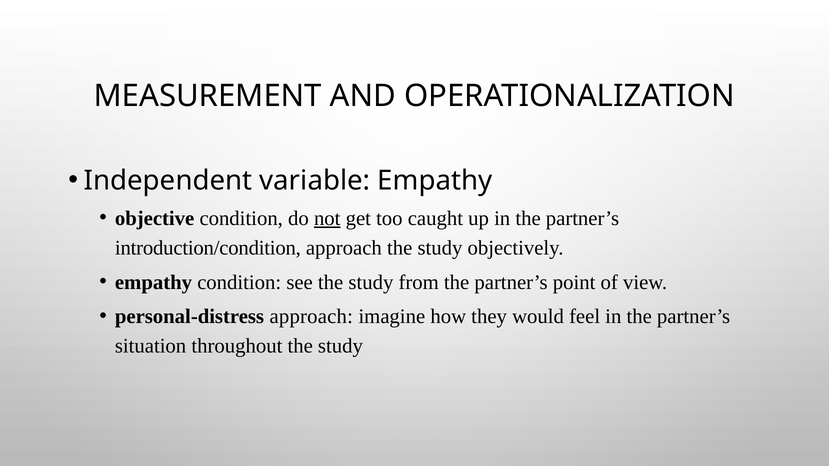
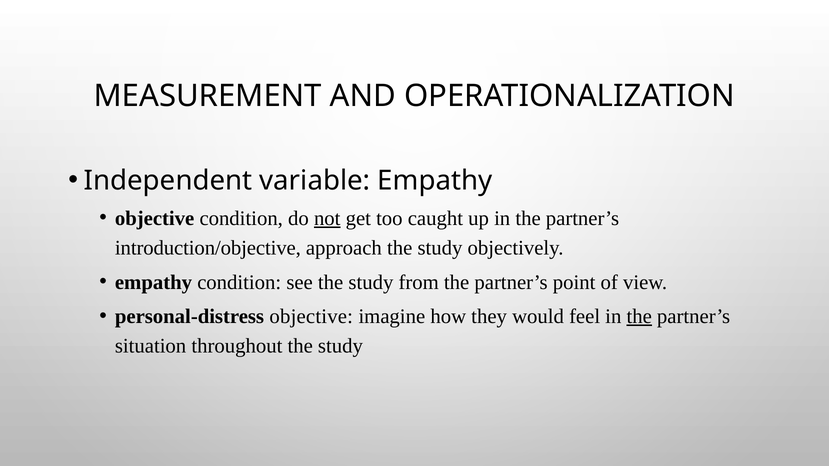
introduction/condition: introduction/condition -> introduction/objective (208, 248)
personal-distress approach: approach -> objective (311, 317)
the underline: none -> present (639, 317)
